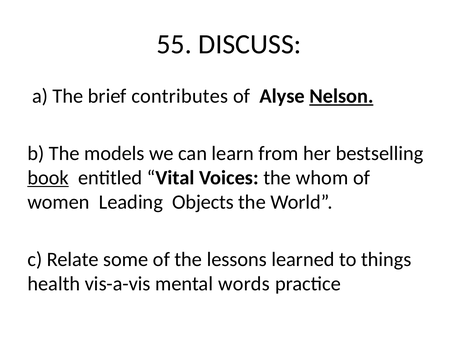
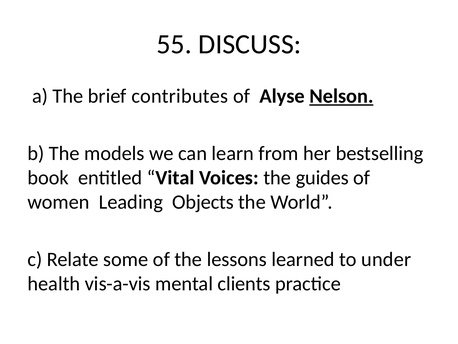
book underline: present -> none (48, 178)
whom: whom -> guides (322, 178)
things: things -> under (386, 259)
words: words -> clients (244, 283)
